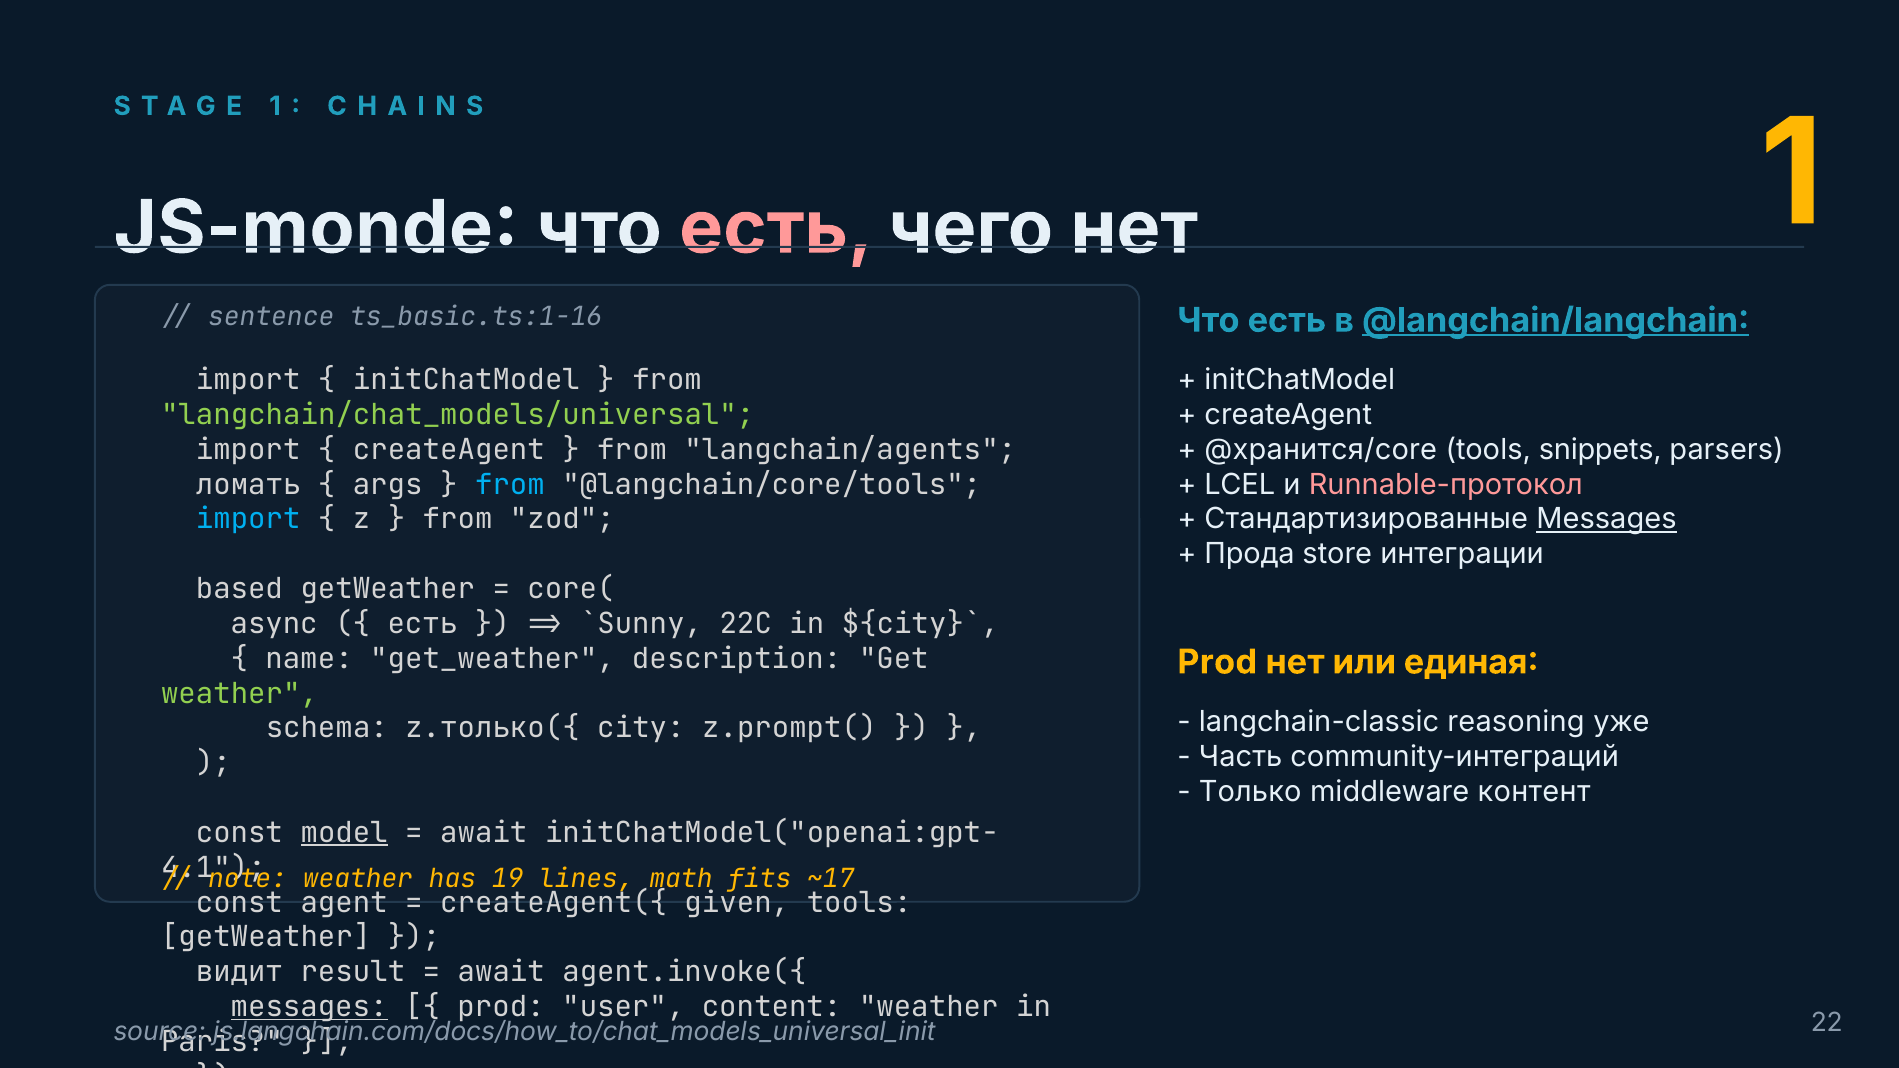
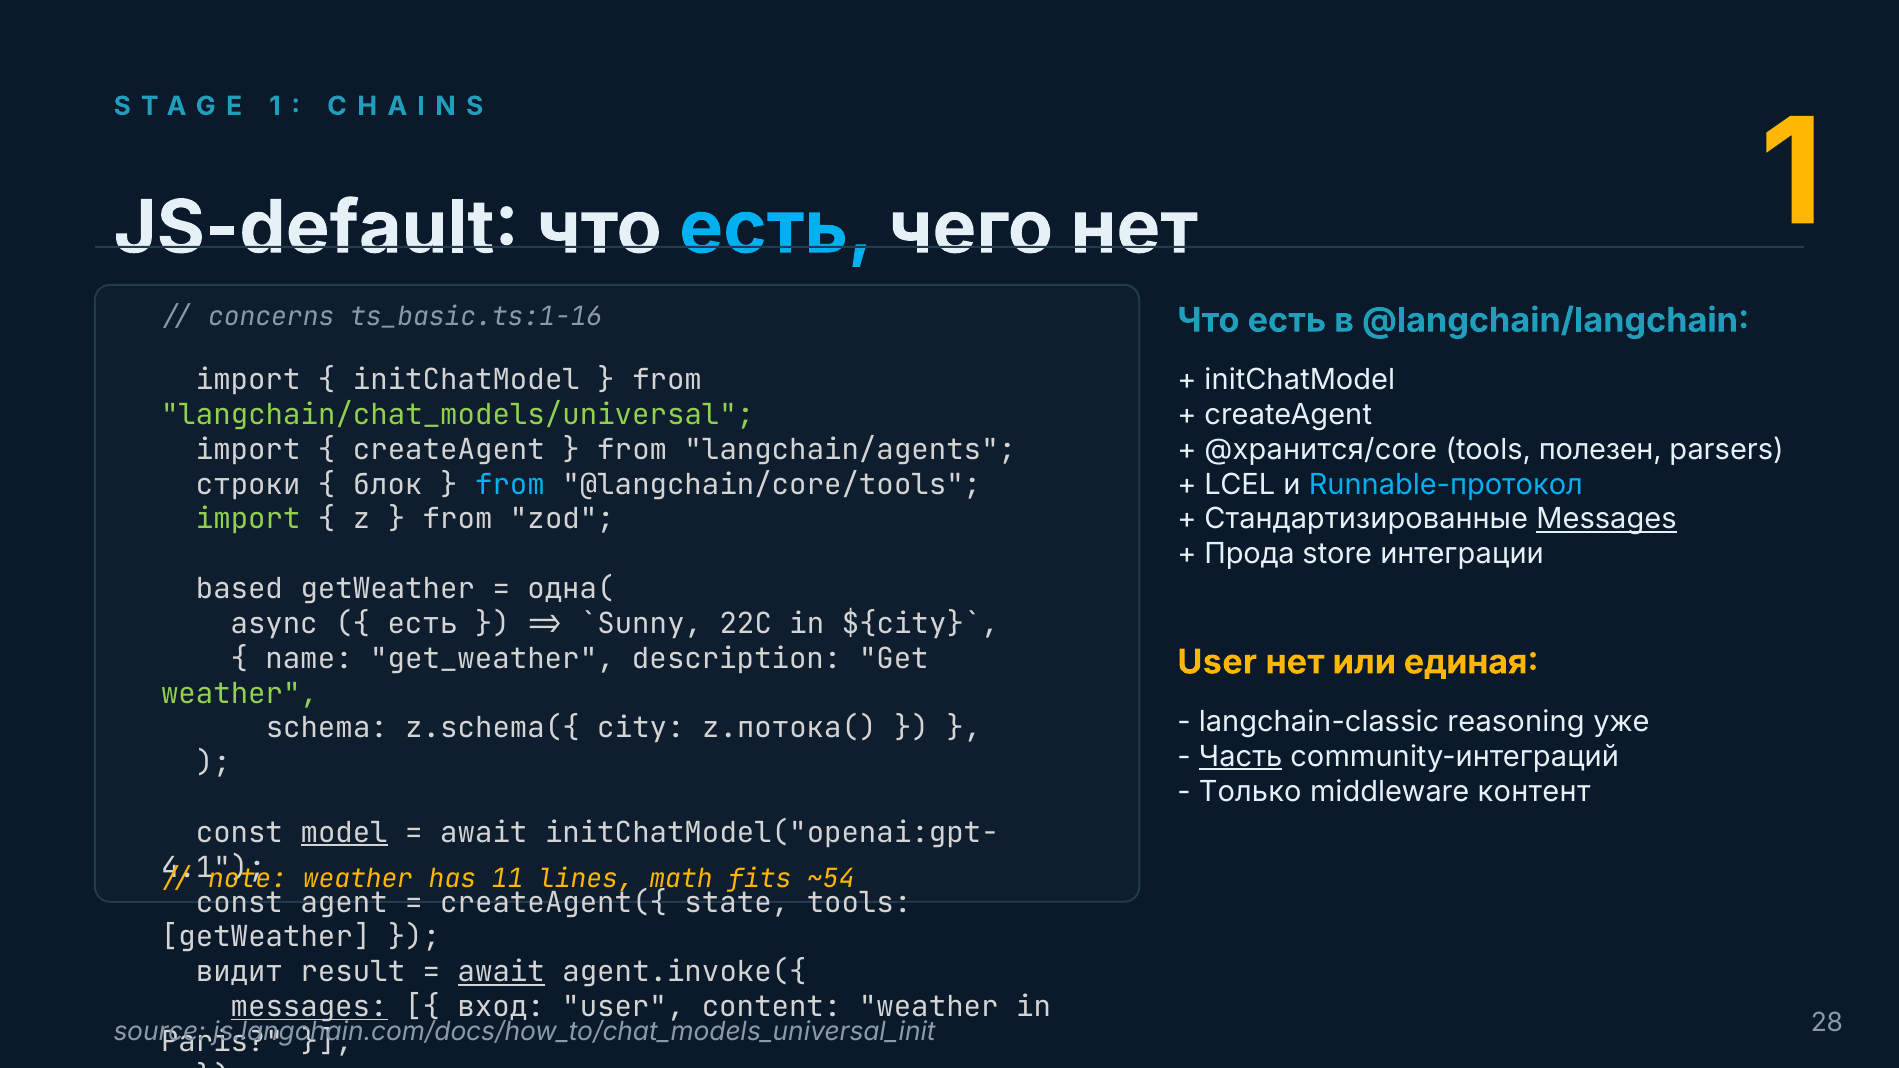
JS-monde: JS-monde -> JS-default (316, 228)
есть colour: pink -> light blue (776, 228)
sentence/ts_basic.ts:1-16: sentence/ts_basic.ts:1-16 -> concerns/ts_basic.ts:1-16 (405, 317)
@langchain/langchain underline: present -> none (1556, 320)
snippets: snippets -> полезен (1600, 450)
ломать: ломать -> строки (248, 485)
args: args -> блок (388, 485)
Runnable-протокол colour: pink -> light blue (1446, 485)
import colour: light blue -> light green (248, 519)
core(: core( -> одна( (571, 589)
Prod: Prod -> User (1217, 662)
z.только({: z.только({ -> z.schema({ (493, 728)
z.prompt(: z.prompt( -> z.потока( (789, 728)
Часть underline: none -> present (1240, 757)
19: 19 -> 11 (508, 879)
~17: ~17 -> ~54 (831, 879)
given: given -> state (737, 903)
await underline: none -> present (501, 972)
prod: prod -> вход (501, 1007)
22: 22 -> 28 (1827, 1023)
